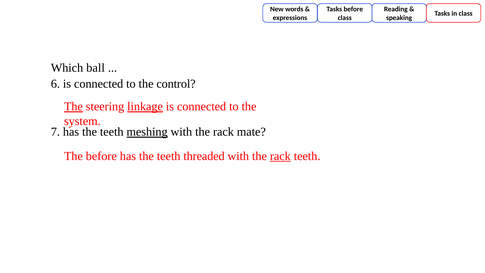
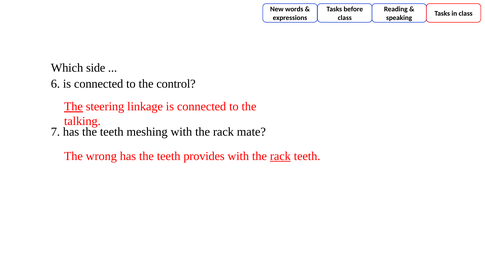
ball: ball -> side (96, 68)
linkage underline: present -> none (145, 107)
system: system -> talking (82, 121)
meshing underline: present -> none (147, 132)
The before: before -> wrong (101, 156)
threaded: threaded -> provides (204, 156)
